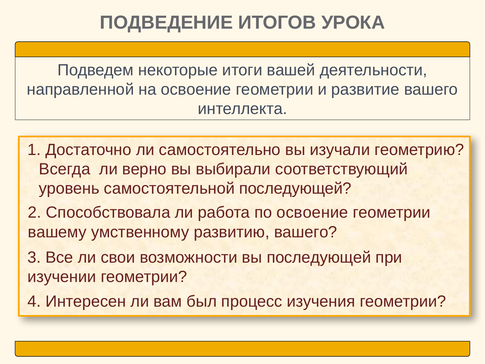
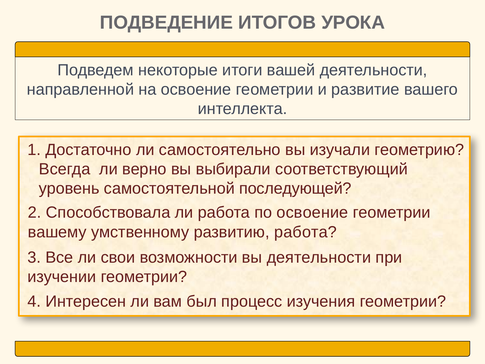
развитию вашего: вашего -> работа (306, 232)
вы последующей: последующей -> деятельности (319, 257)
